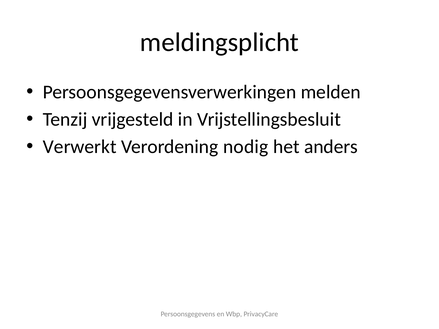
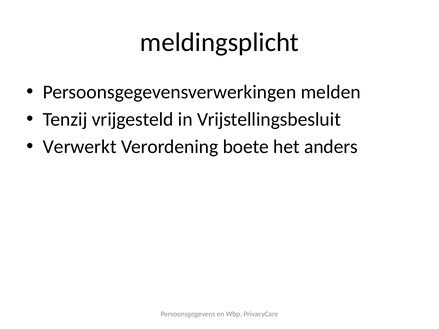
nodig: nodig -> boete (246, 147)
